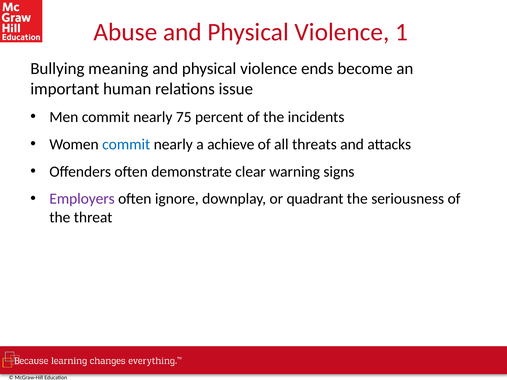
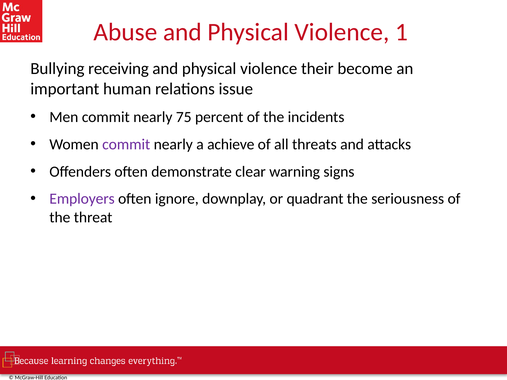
meaning: meaning -> receiving (118, 69)
ends: ends -> their (317, 69)
commit colour: blue -> purple (126, 144)
